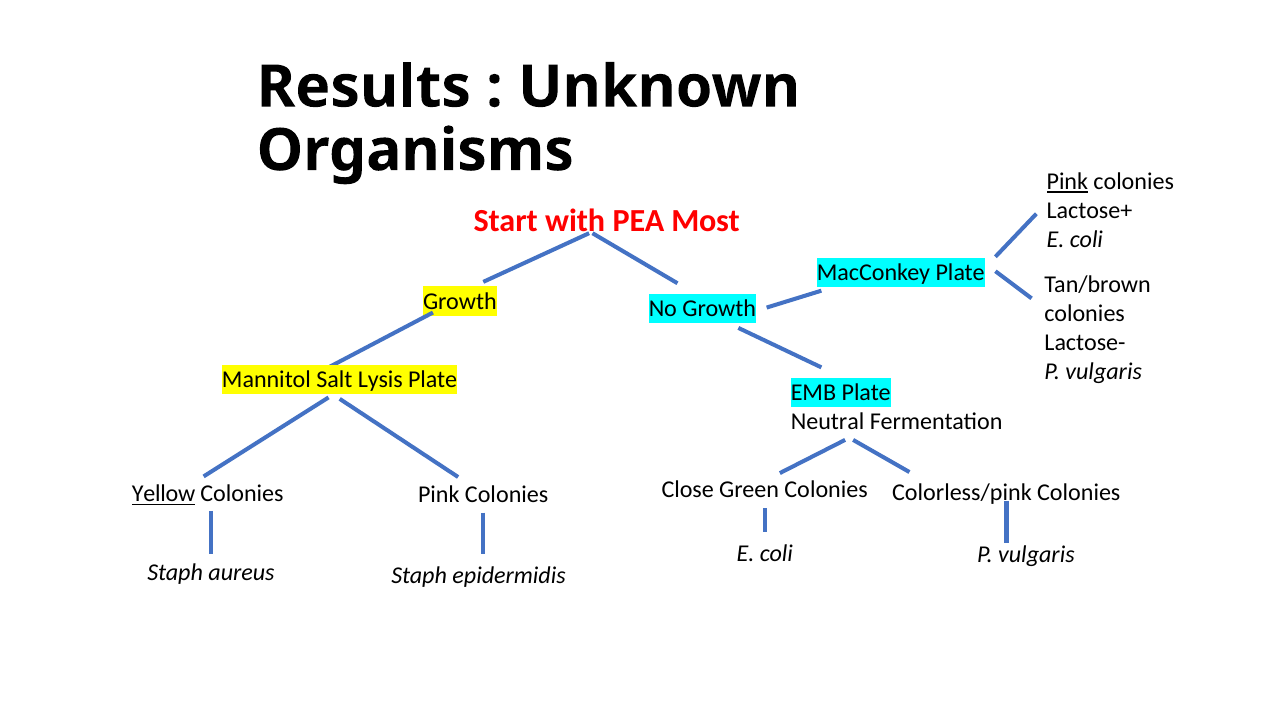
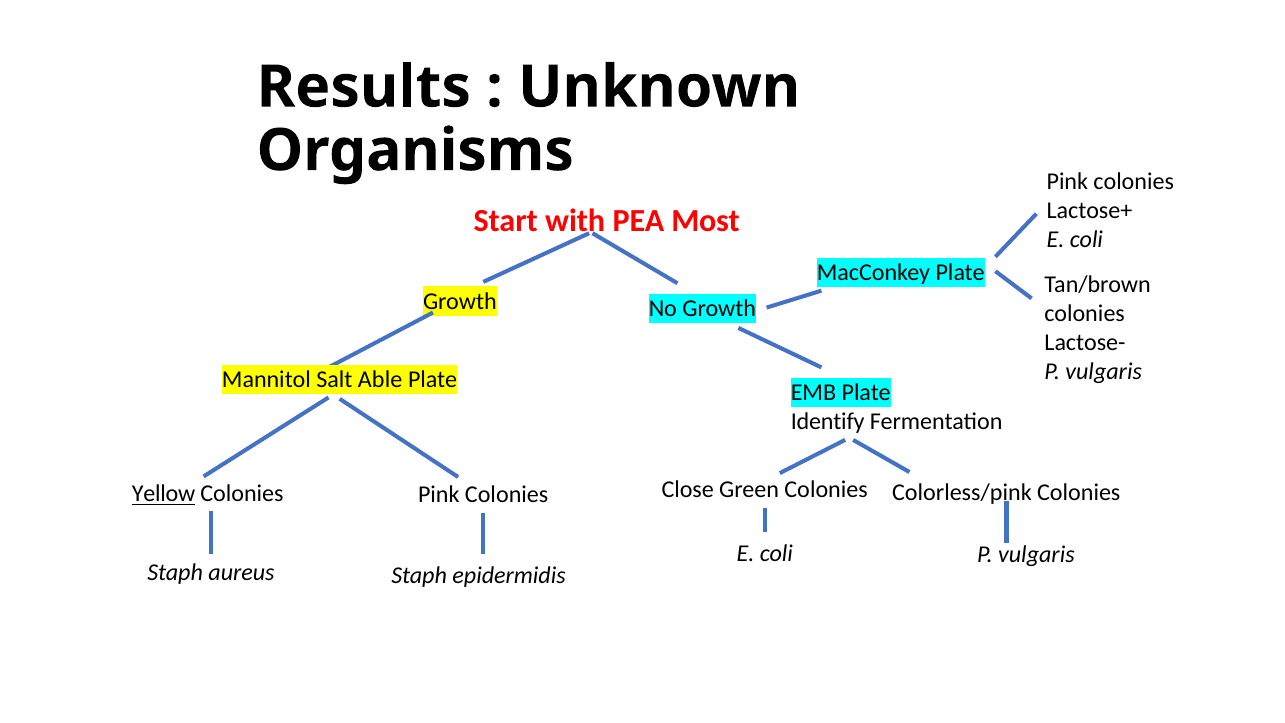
Pink underline: present -> none (1067, 182)
Lysis: Lysis -> Able (380, 379)
Neutral: Neutral -> Identify (828, 421)
